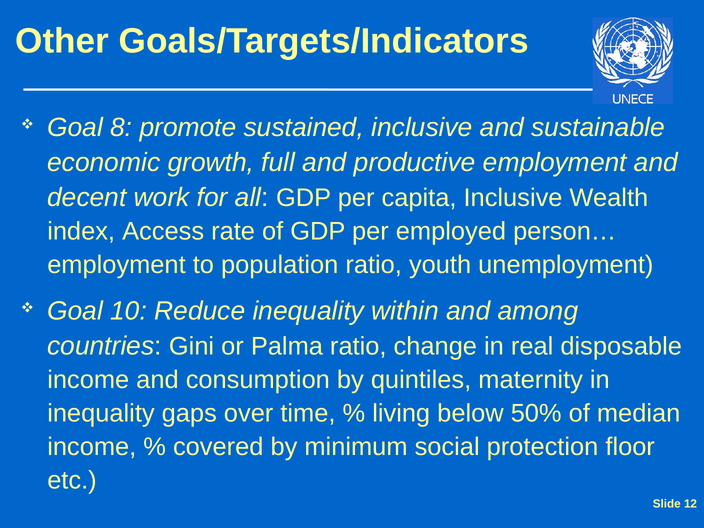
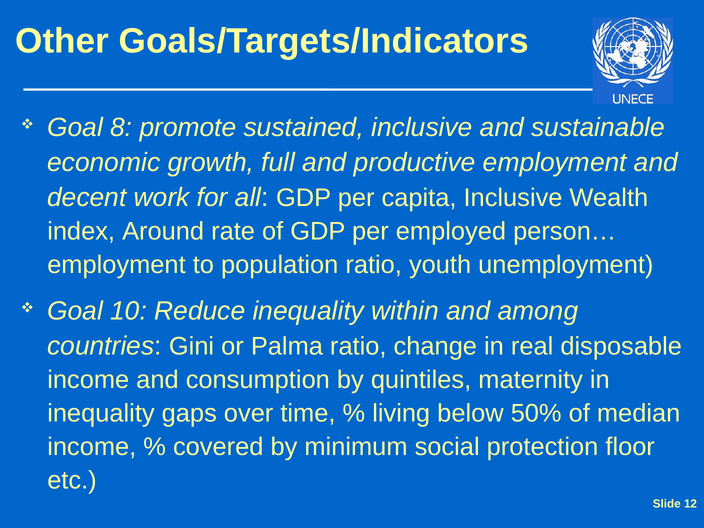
Access: Access -> Around (163, 231)
